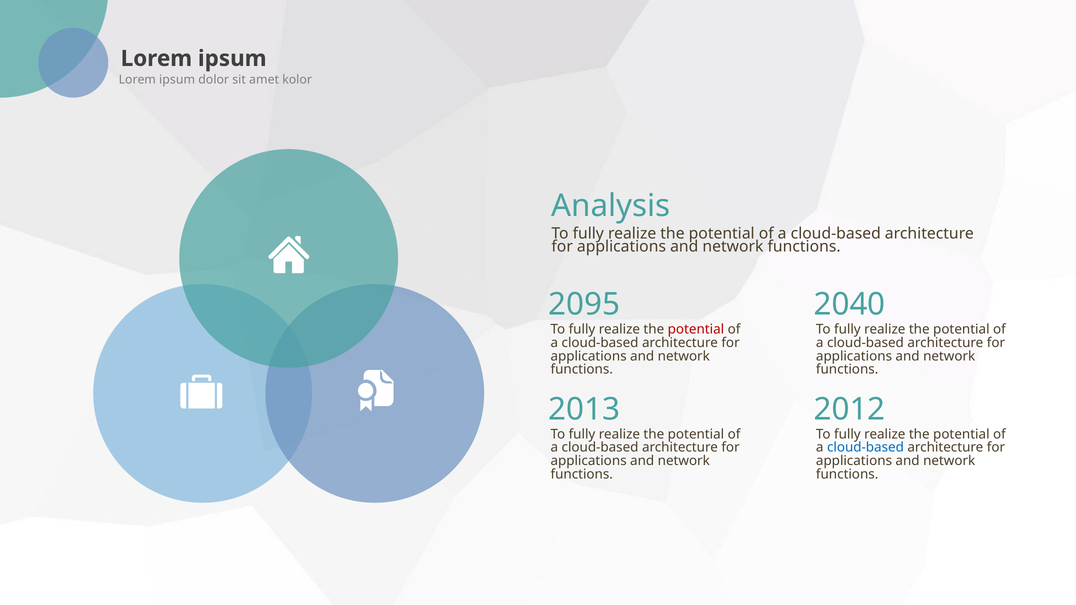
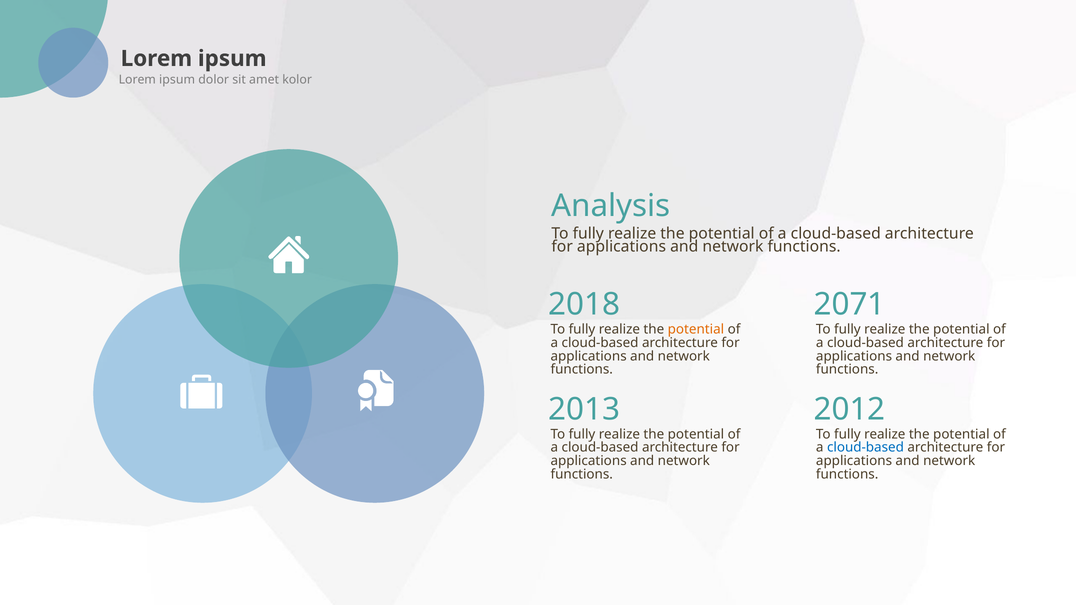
2095: 2095 -> 2018 (584, 304)
2040: 2040 -> 2071 (850, 304)
potential colour: red -> orange (696, 329)
